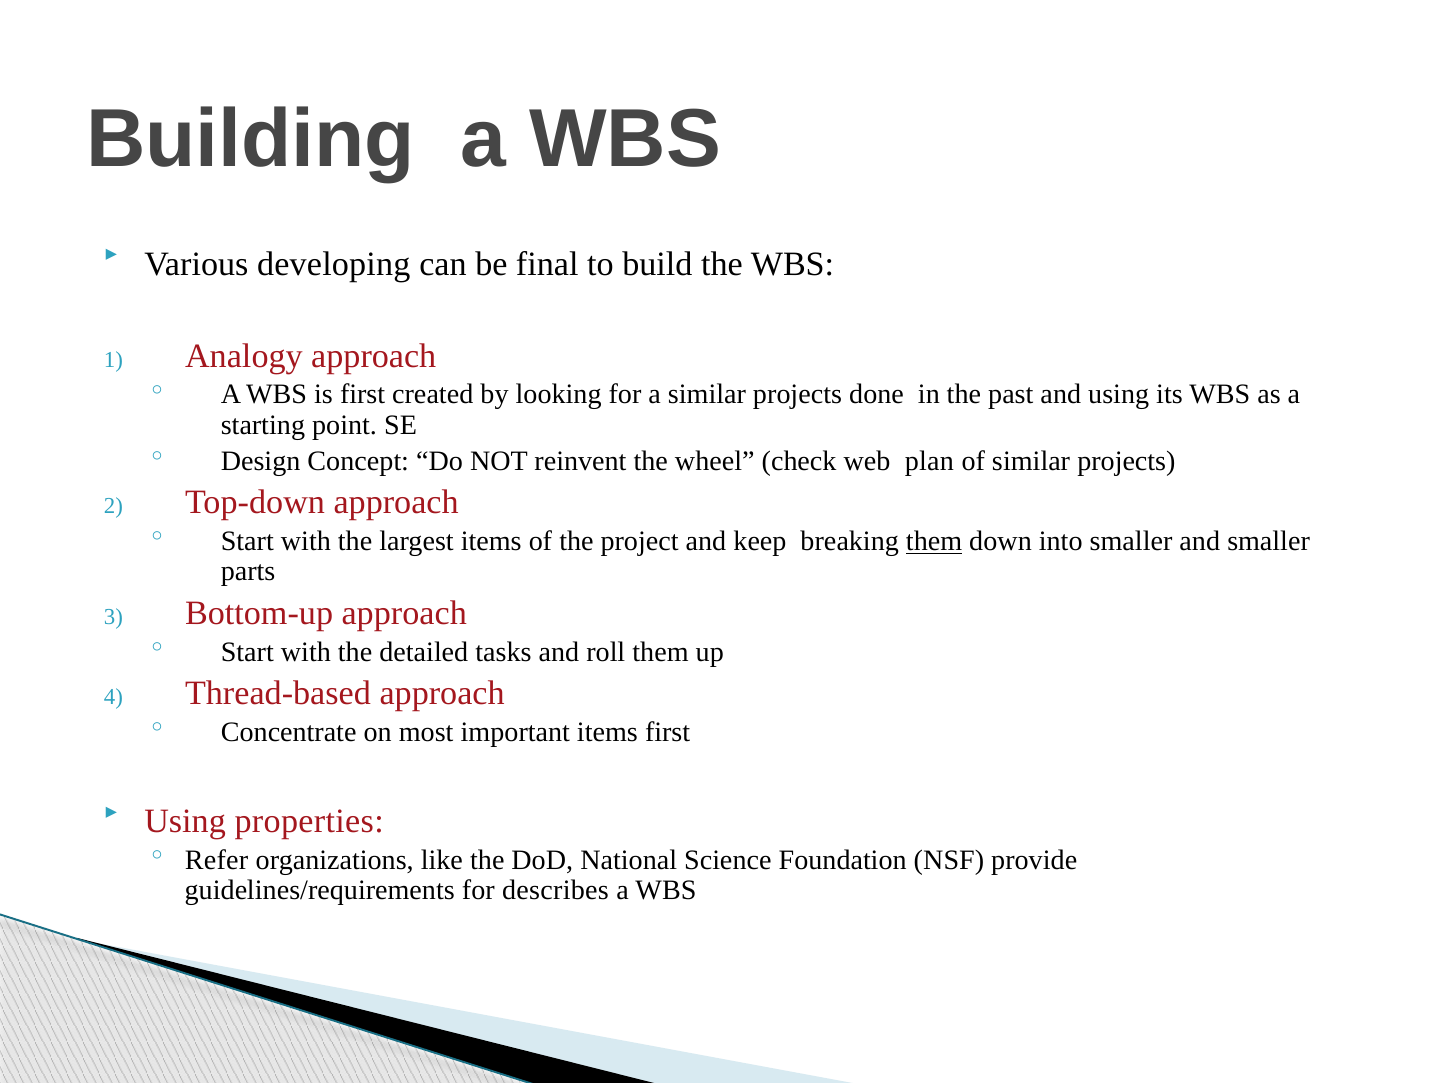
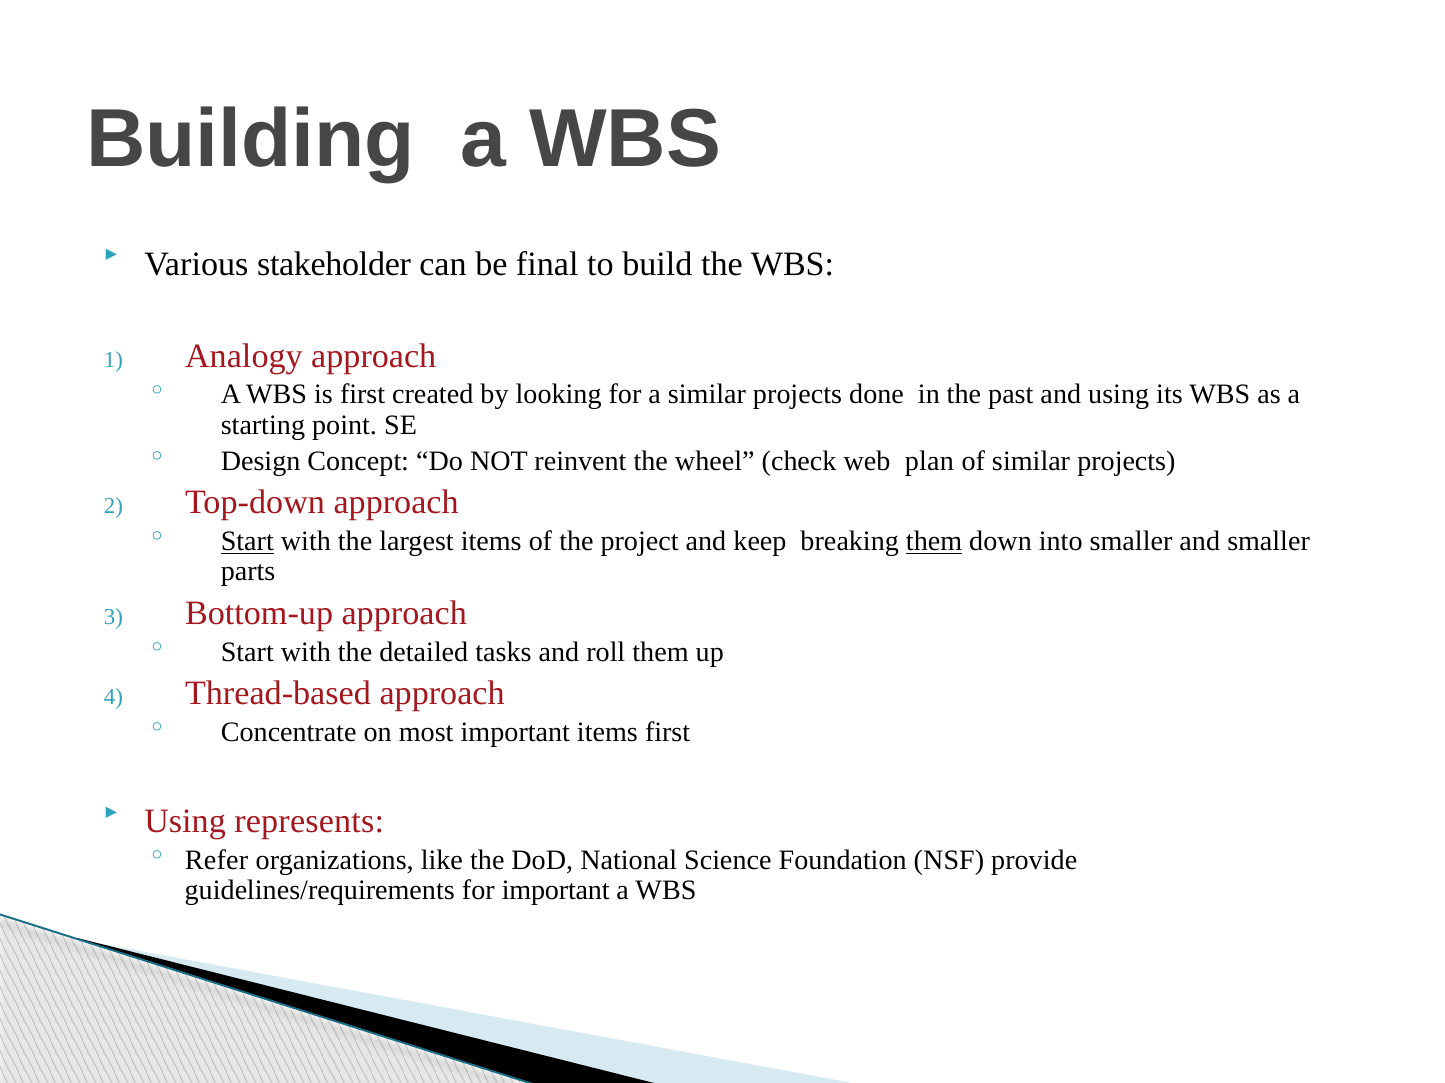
developing: developing -> stakeholder (334, 264)
Start underline: none -> present (247, 542)
properties: properties -> represents (309, 822)
for describes: describes -> important (556, 891)
